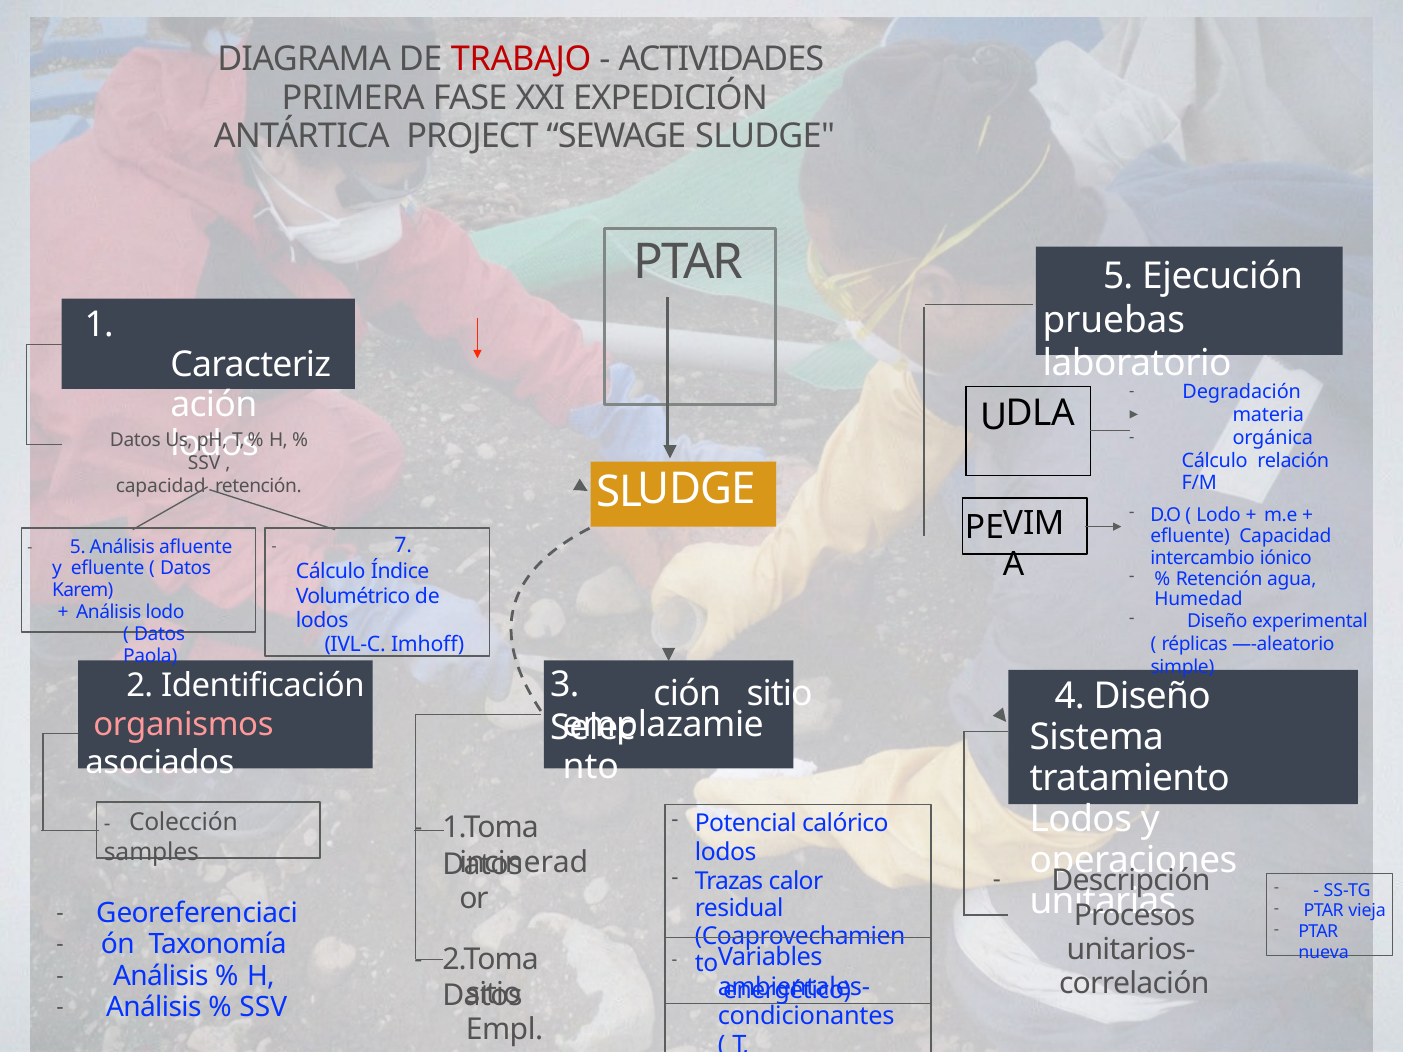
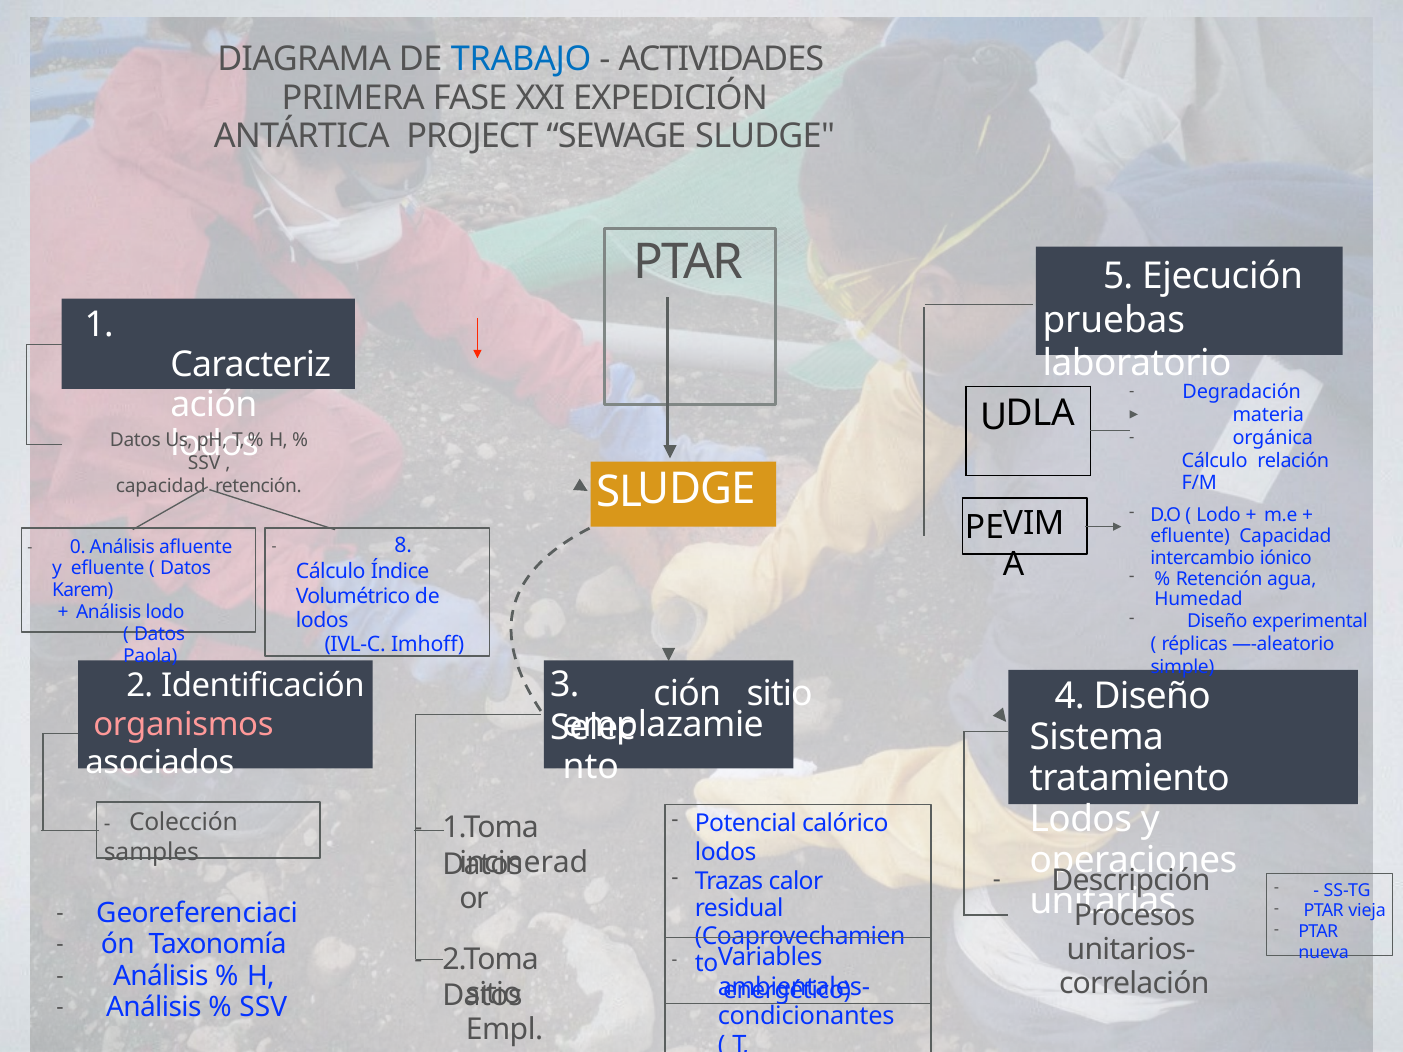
TRABAJO colour: red -> blue (521, 59)
7: 7 -> 8 (403, 546)
5: 5 -> 0 (78, 547)
